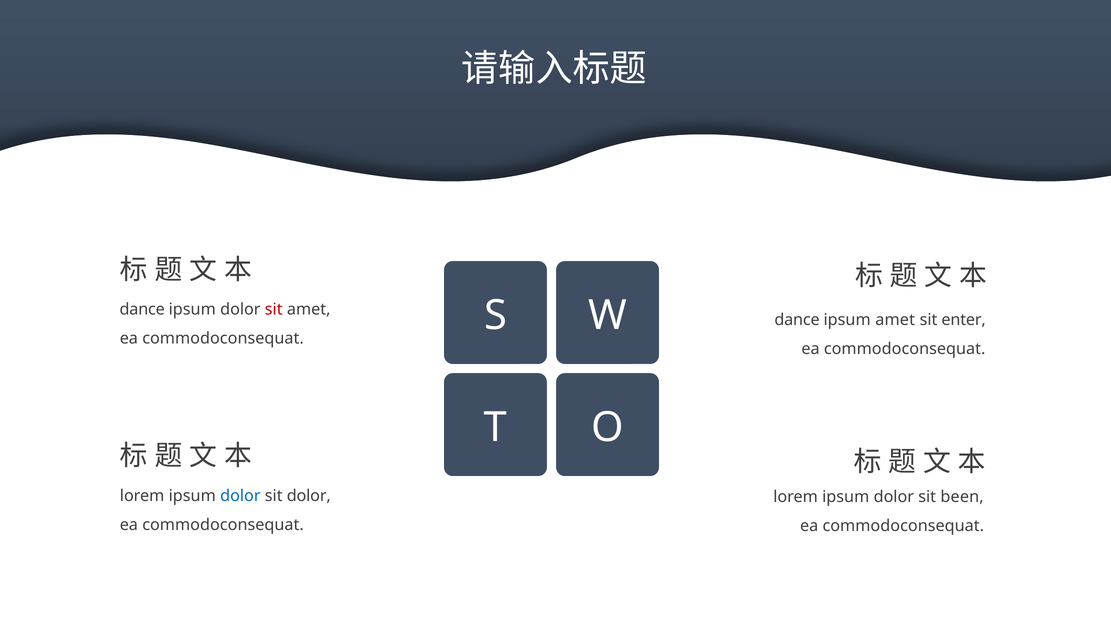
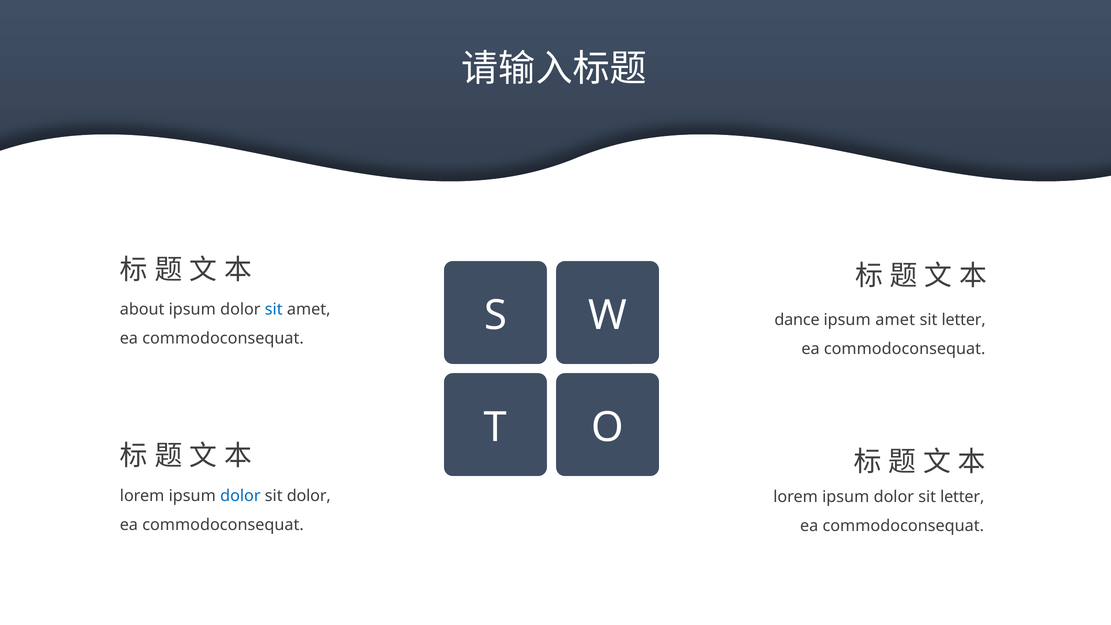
dance: dance -> about (142, 309)
sit colour: red -> blue (274, 309)
enter: enter -> letter (964, 320)
dolor sit been: been -> letter (962, 497)
